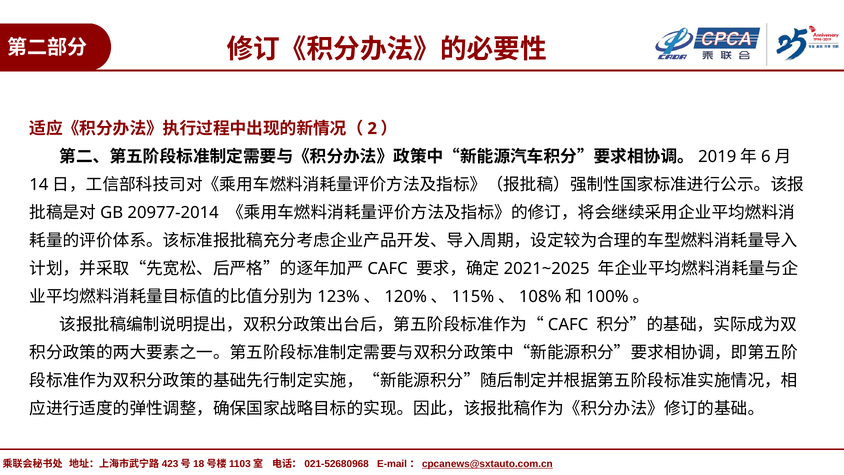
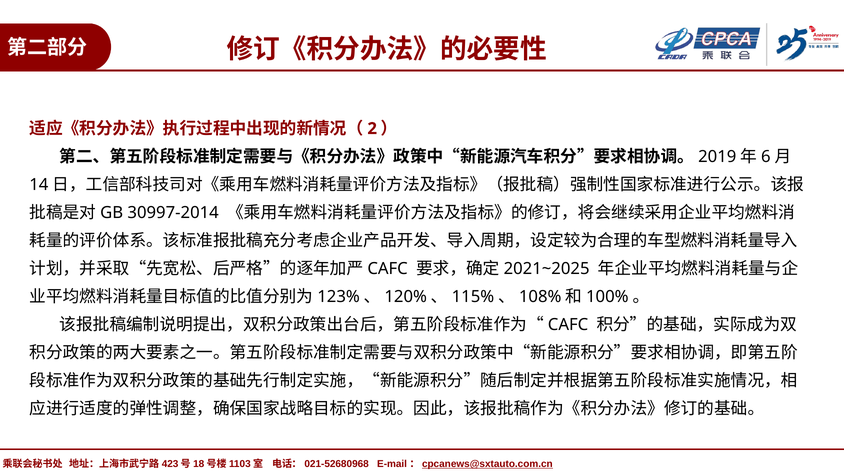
20977-2014: 20977-2014 -> 30997-2014 (173, 212)
